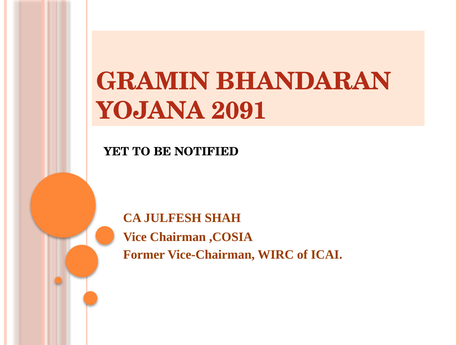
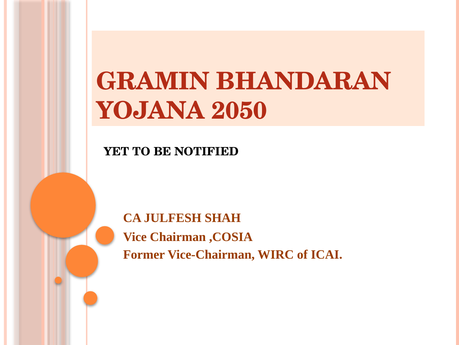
2091: 2091 -> 2050 (239, 111)
